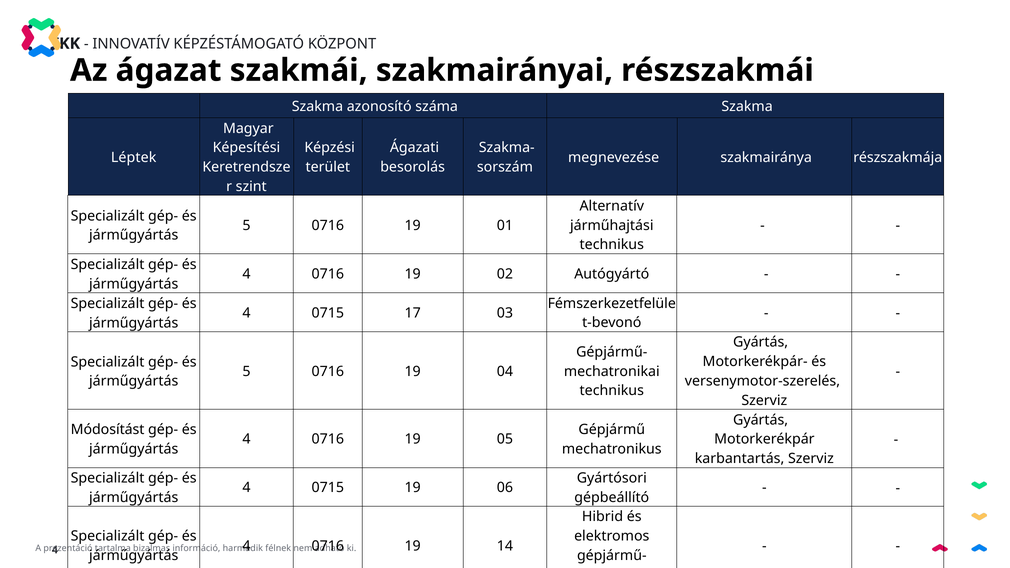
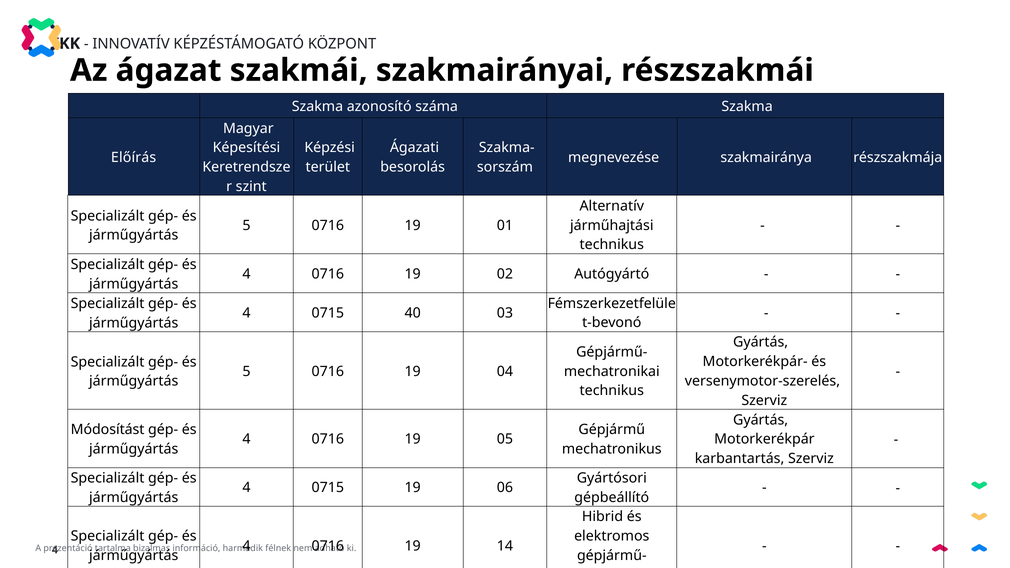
Léptek: Léptek -> Előírás (134, 158)
17: 17 -> 40 (413, 313)
